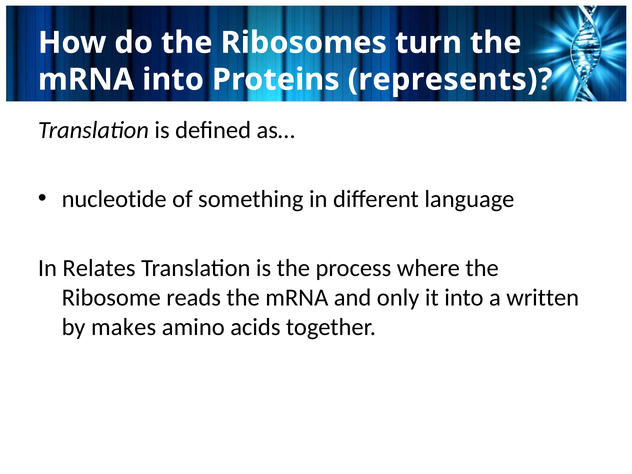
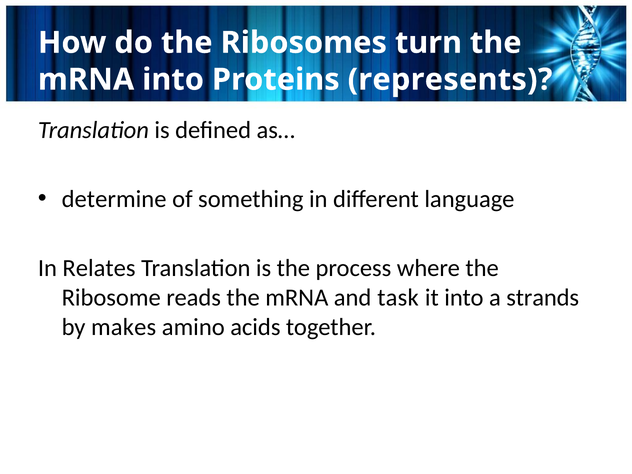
nucleotide: nucleotide -> determine (114, 199)
only: only -> task (398, 297)
written: written -> strands (543, 297)
